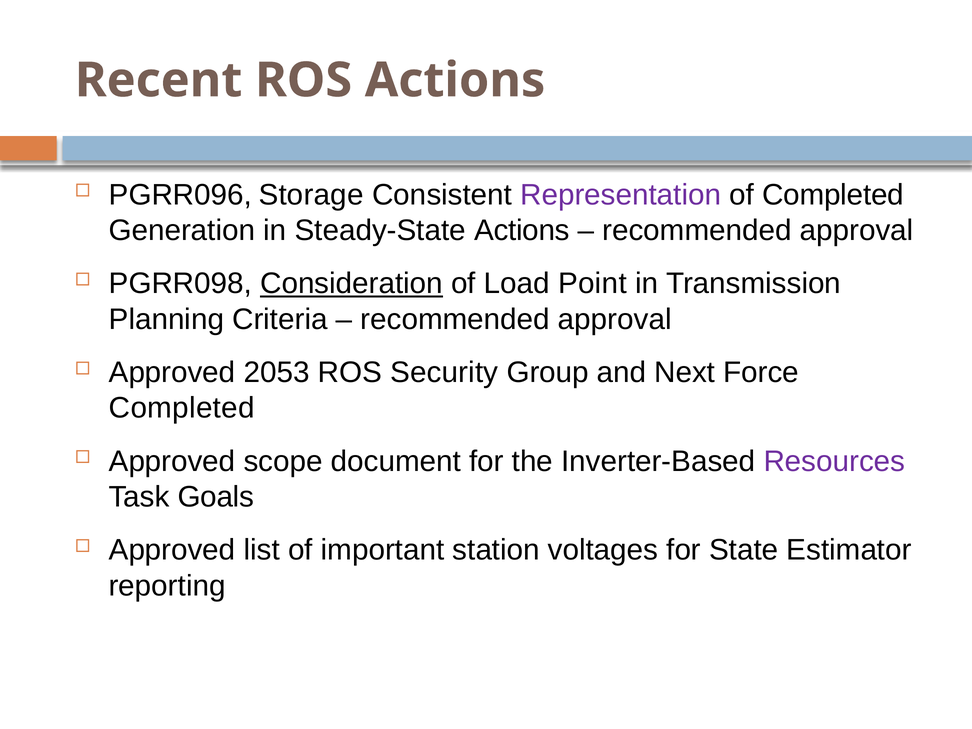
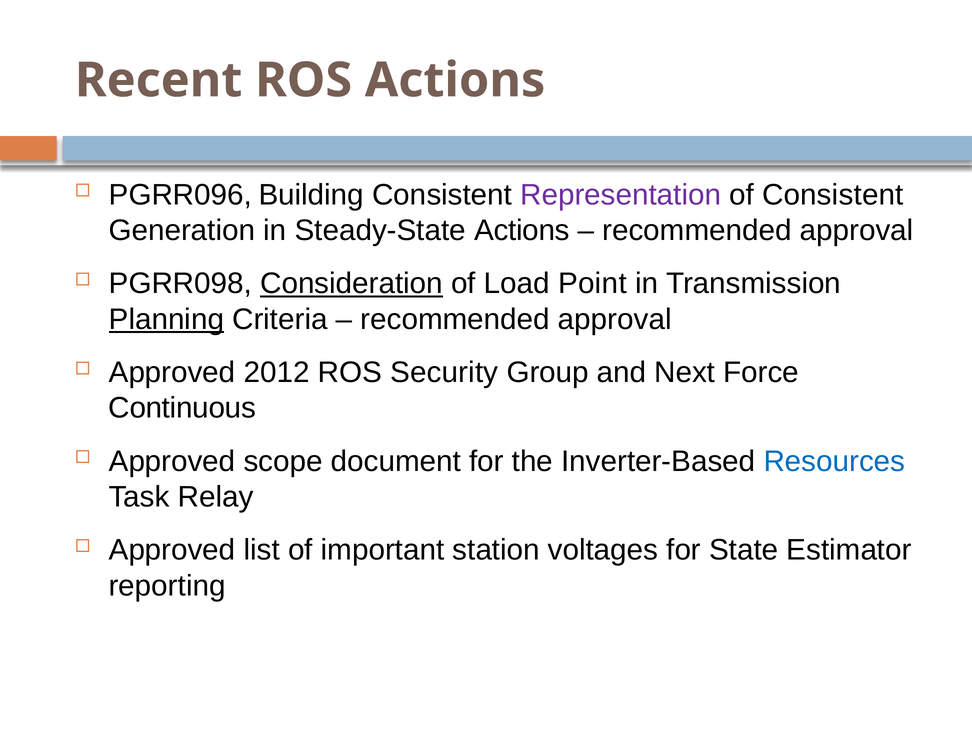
Storage: Storage -> Building (311, 195)
of Completed: Completed -> Consistent (833, 195)
Planning underline: none -> present (166, 319)
2053: 2053 -> 2012 (277, 372)
Completed: Completed -> Continuous (182, 408)
Resources colour: purple -> blue (834, 461)
Goals: Goals -> Relay (216, 497)
